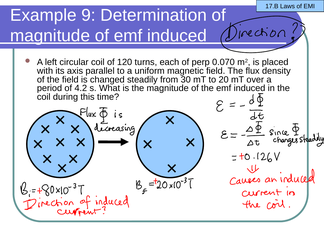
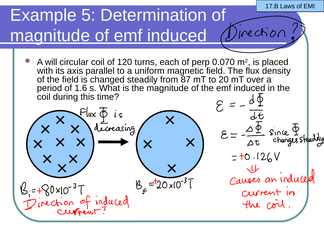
9: 9 -> 5 (89, 15)
left: left -> will (51, 62)
30: 30 -> 87 (186, 80)
4.2: 4.2 -> 1.6 (81, 88)
